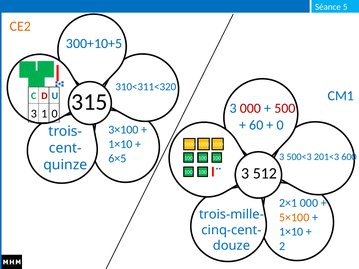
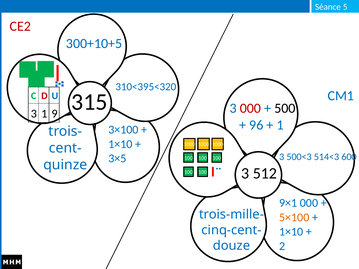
CE2 colour: orange -> red (20, 26)
310<311<320: 310<311<320 -> 310<395<320 (146, 87)
500 colour: red -> black (285, 108)
1 0: 0 -> 9 (55, 114)
60: 60 -> 96 (256, 125)
0: 0 -> 1 (280, 125)
201<3: 201<3 -> 514<3 (326, 157)
6×5: 6×5 -> 3×5 (117, 159)
2×1: 2×1 -> 9×1 (288, 203)
